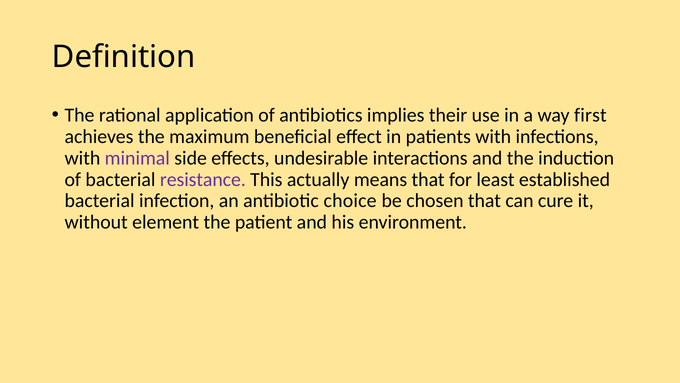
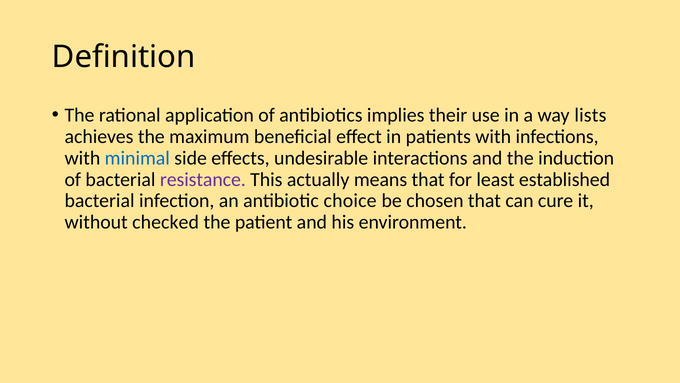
first: first -> lists (590, 115)
minimal colour: purple -> blue (137, 158)
element: element -> checked (166, 222)
